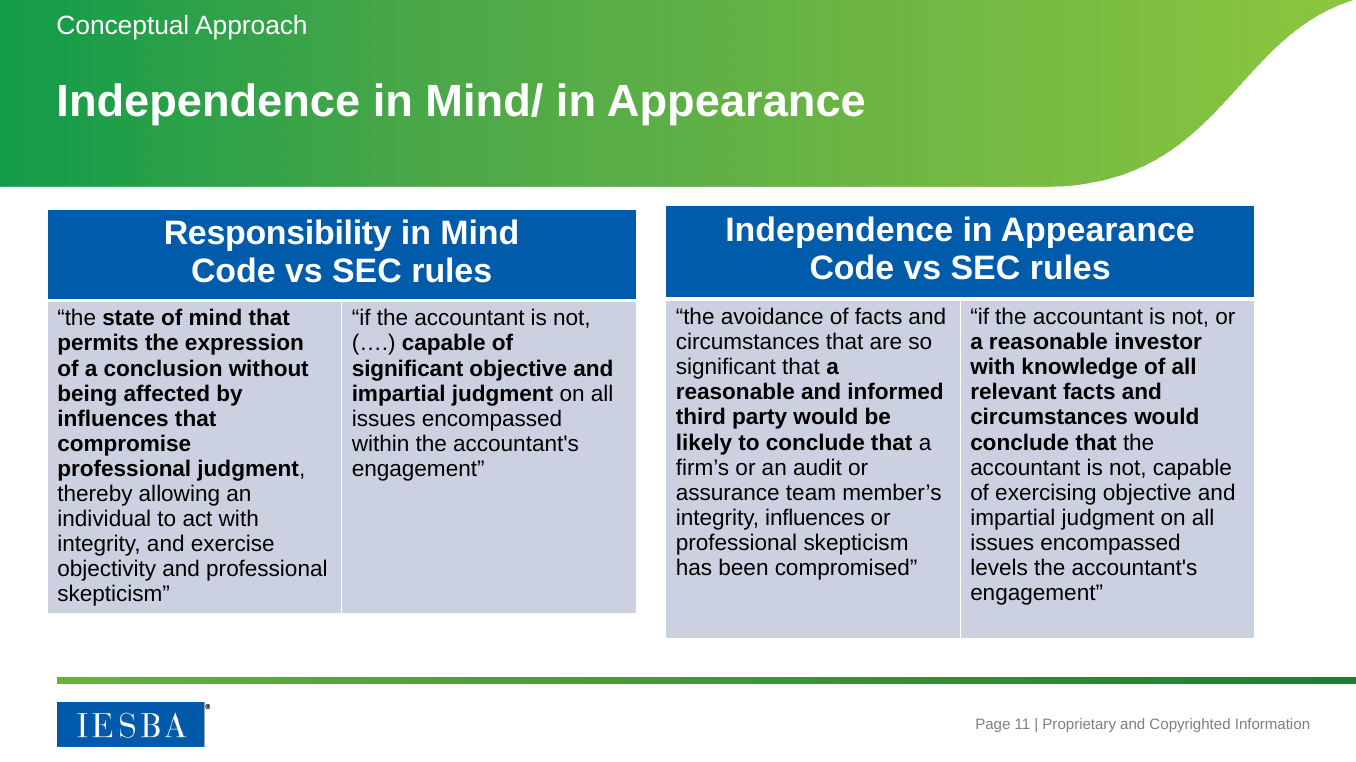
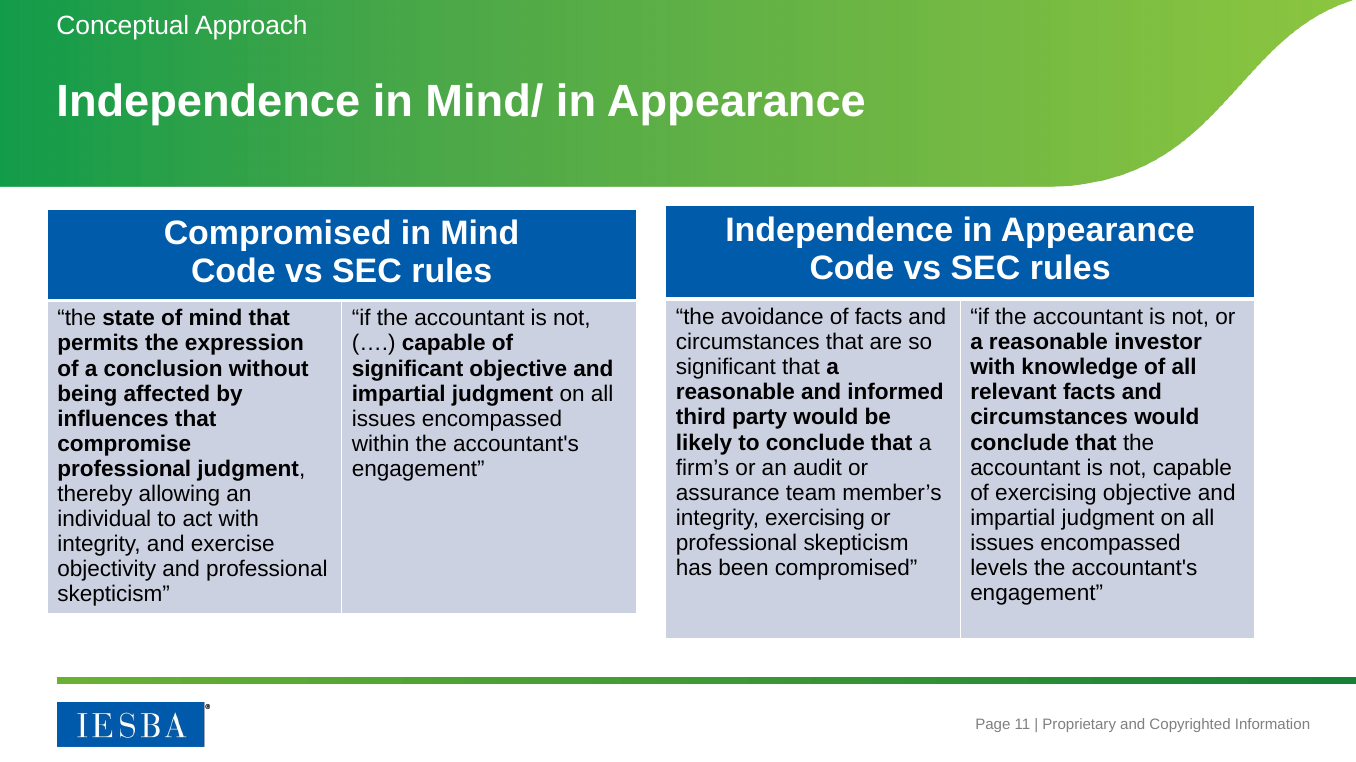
Responsibility: Responsibility -> Compromised (278, 234)
integrity influences: influences -> exercising (815, 518)
